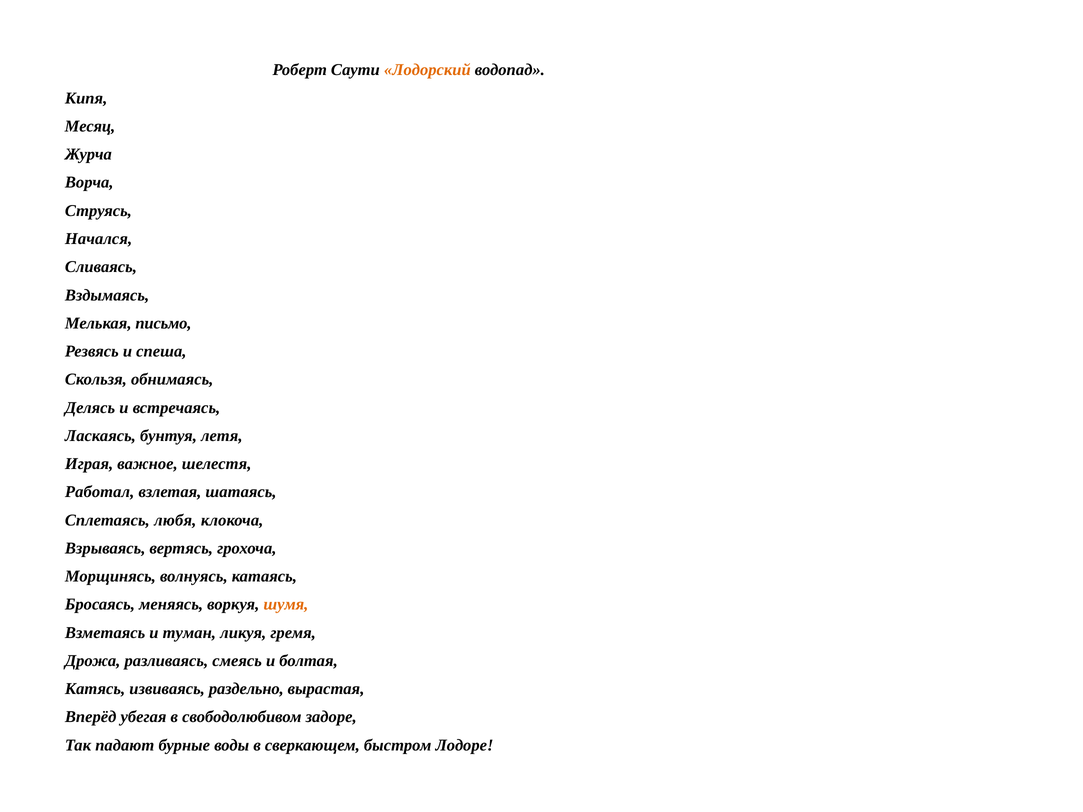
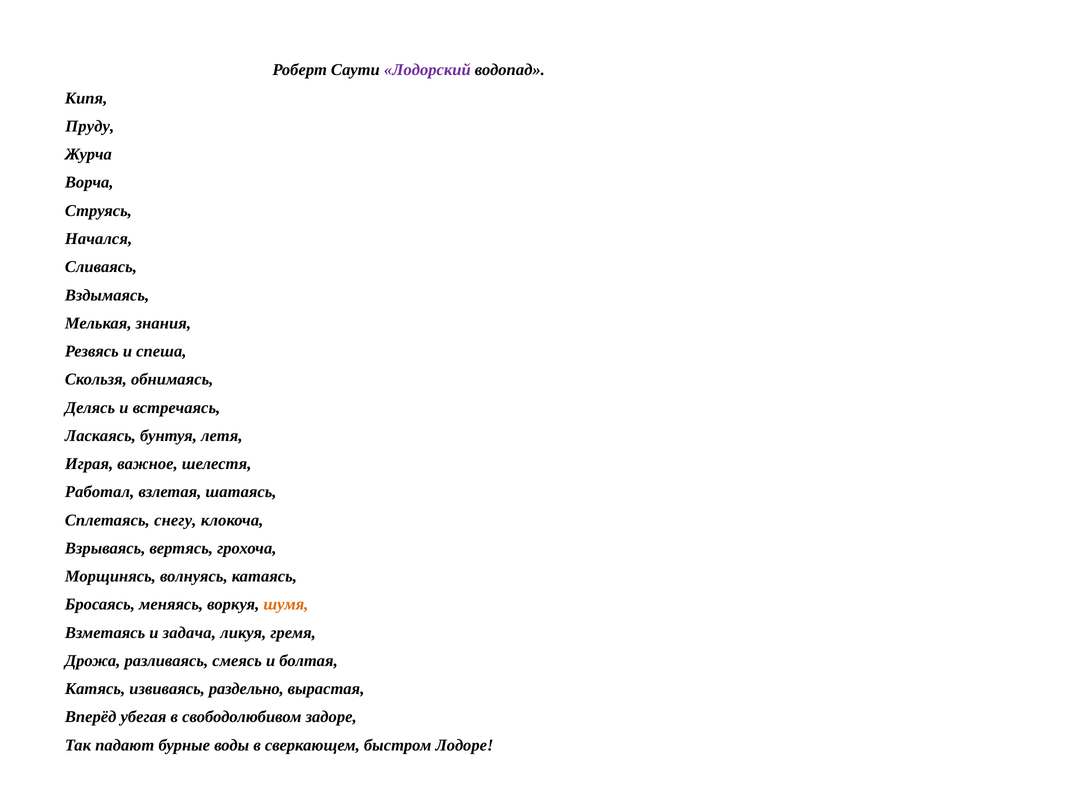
Лодорский colour: orange -> purple (427, 70)
Месяц: Месяц -> Пруду (90, 126)
письмо: письмо -> знания (163, 323)
любя: любя -> снегу (175, 520)
туман: туман -> задача (189, 633)
